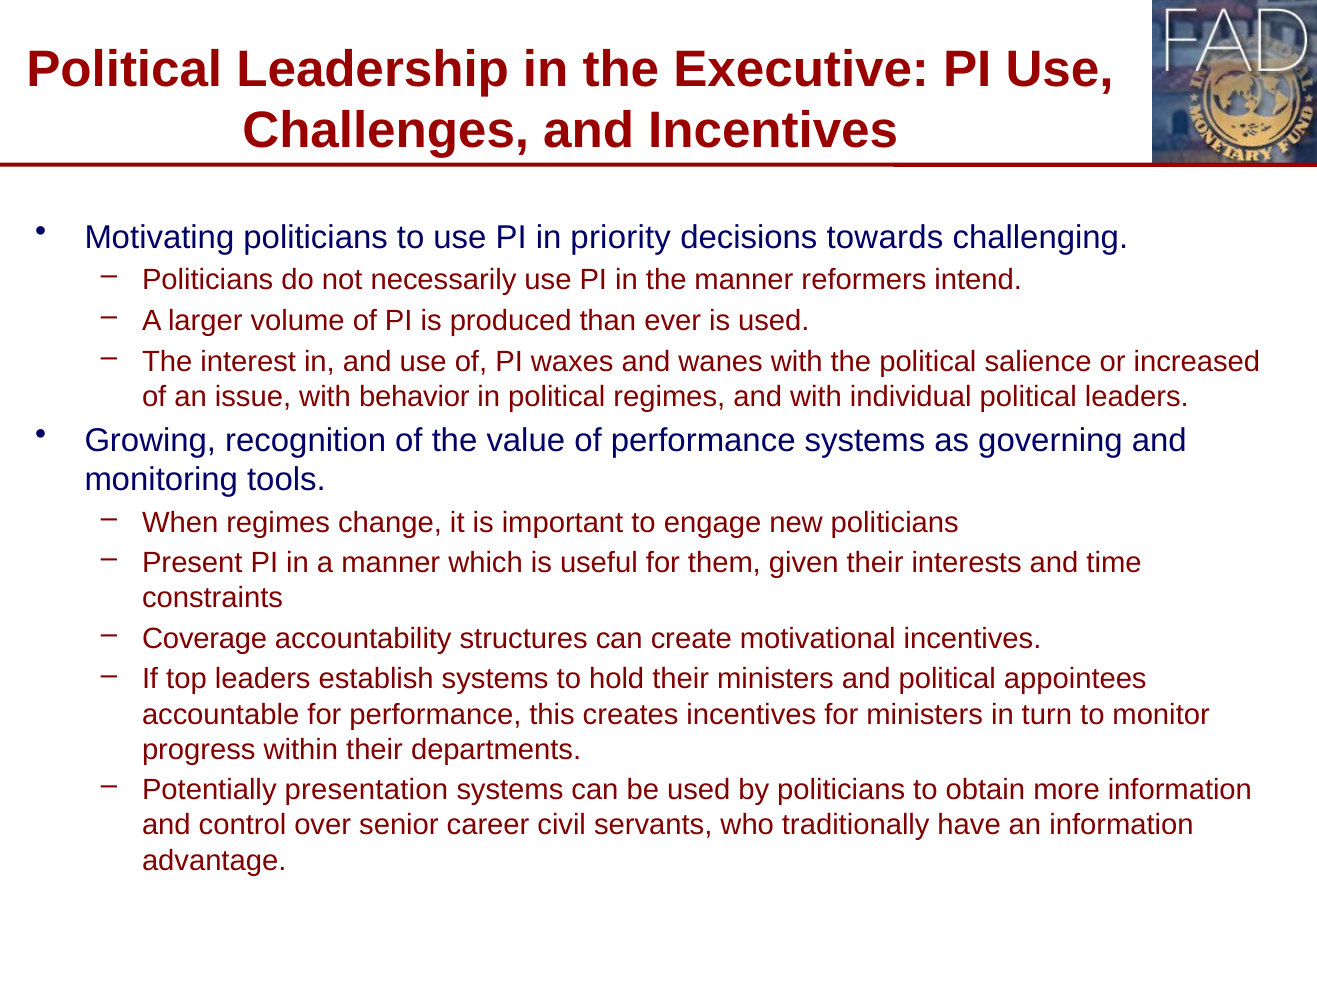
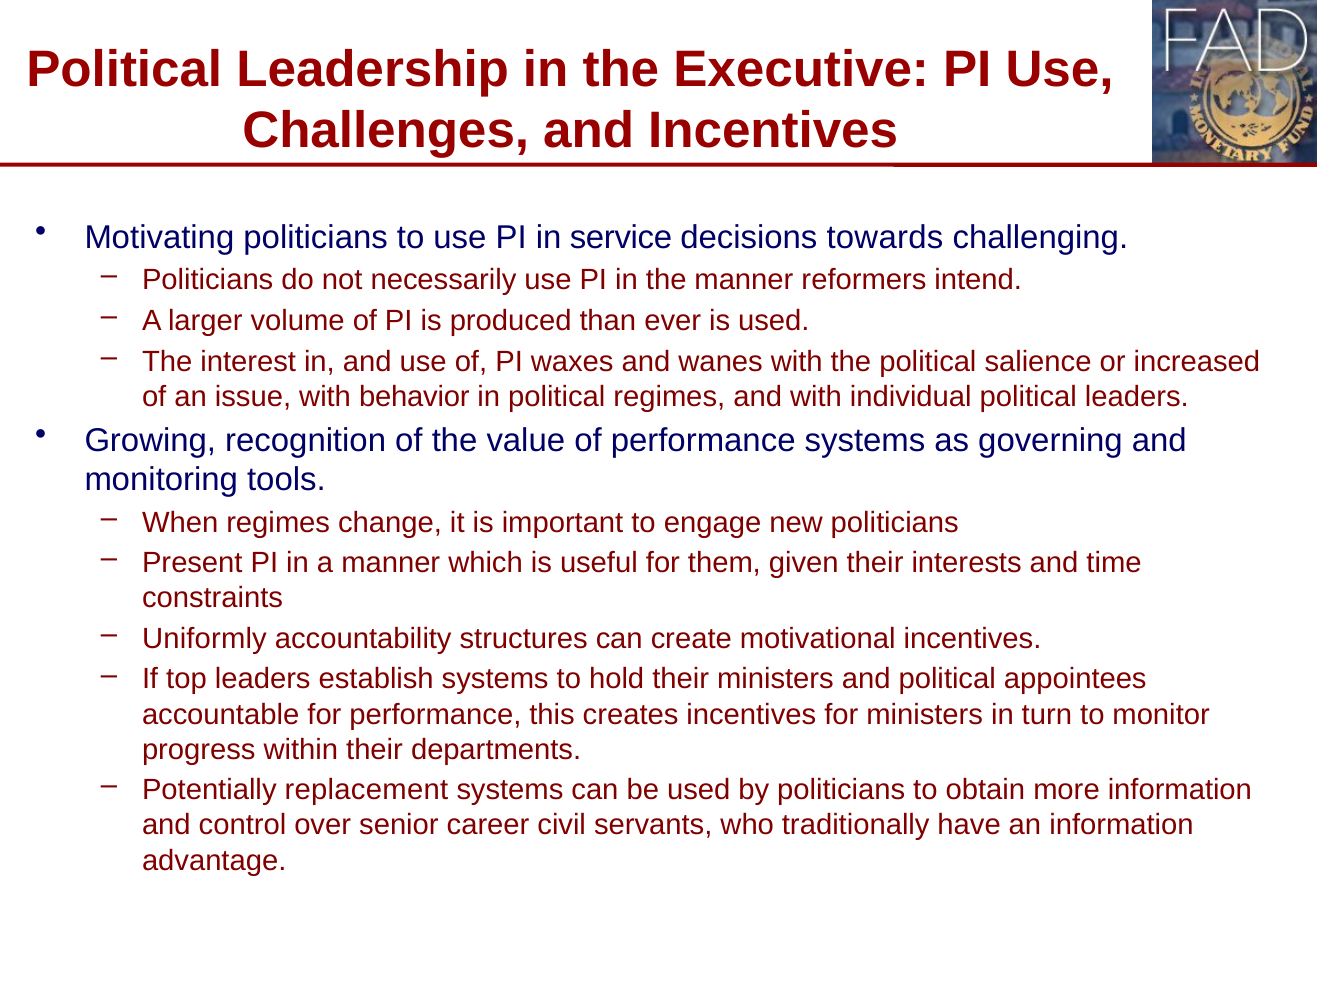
priority: priority -> service (621, 237)
Coverage: Coverage -> Uniformly (204, 639)
presentation: presentation -> replacement (366, 790)
